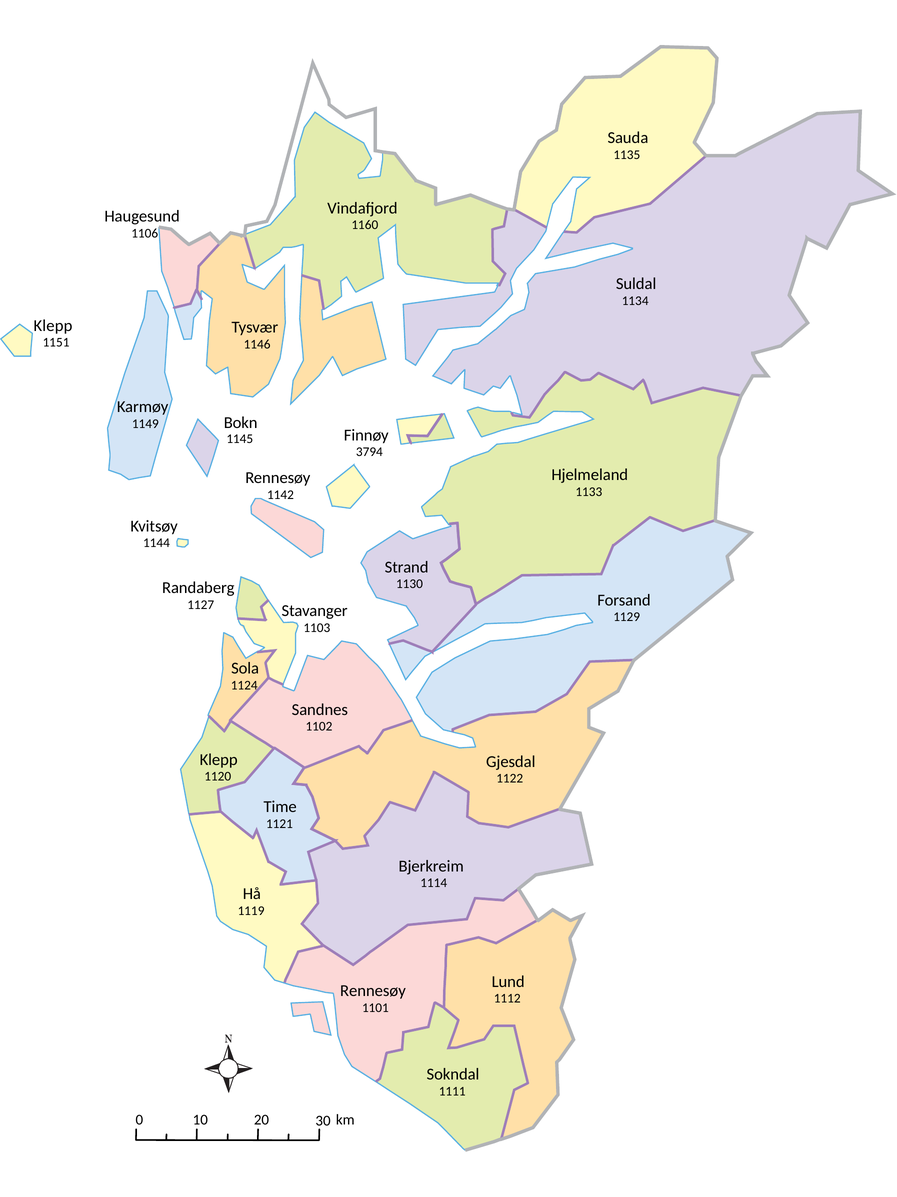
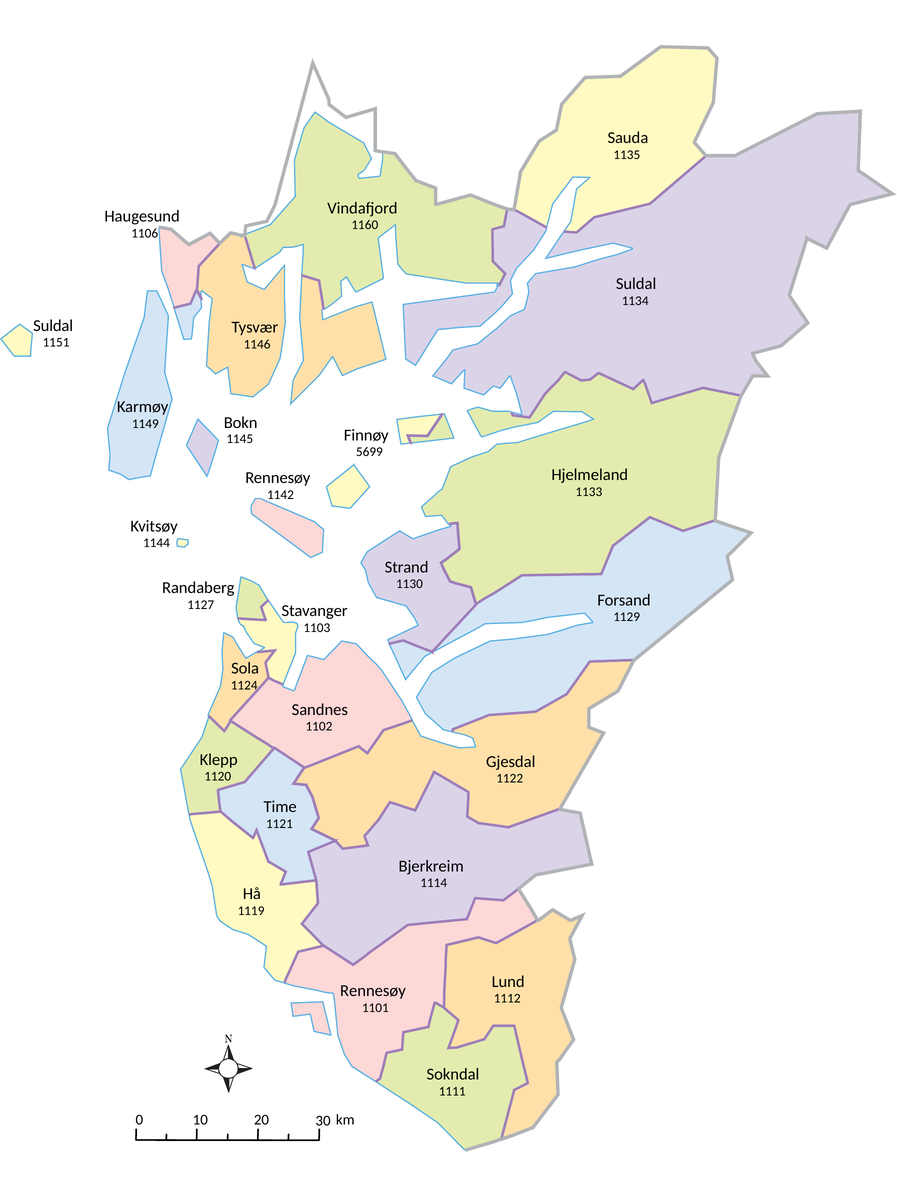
Klepp: Klepp -> Suldal (53, 325)
3794: 3794 -> 5699 (369, 452)
